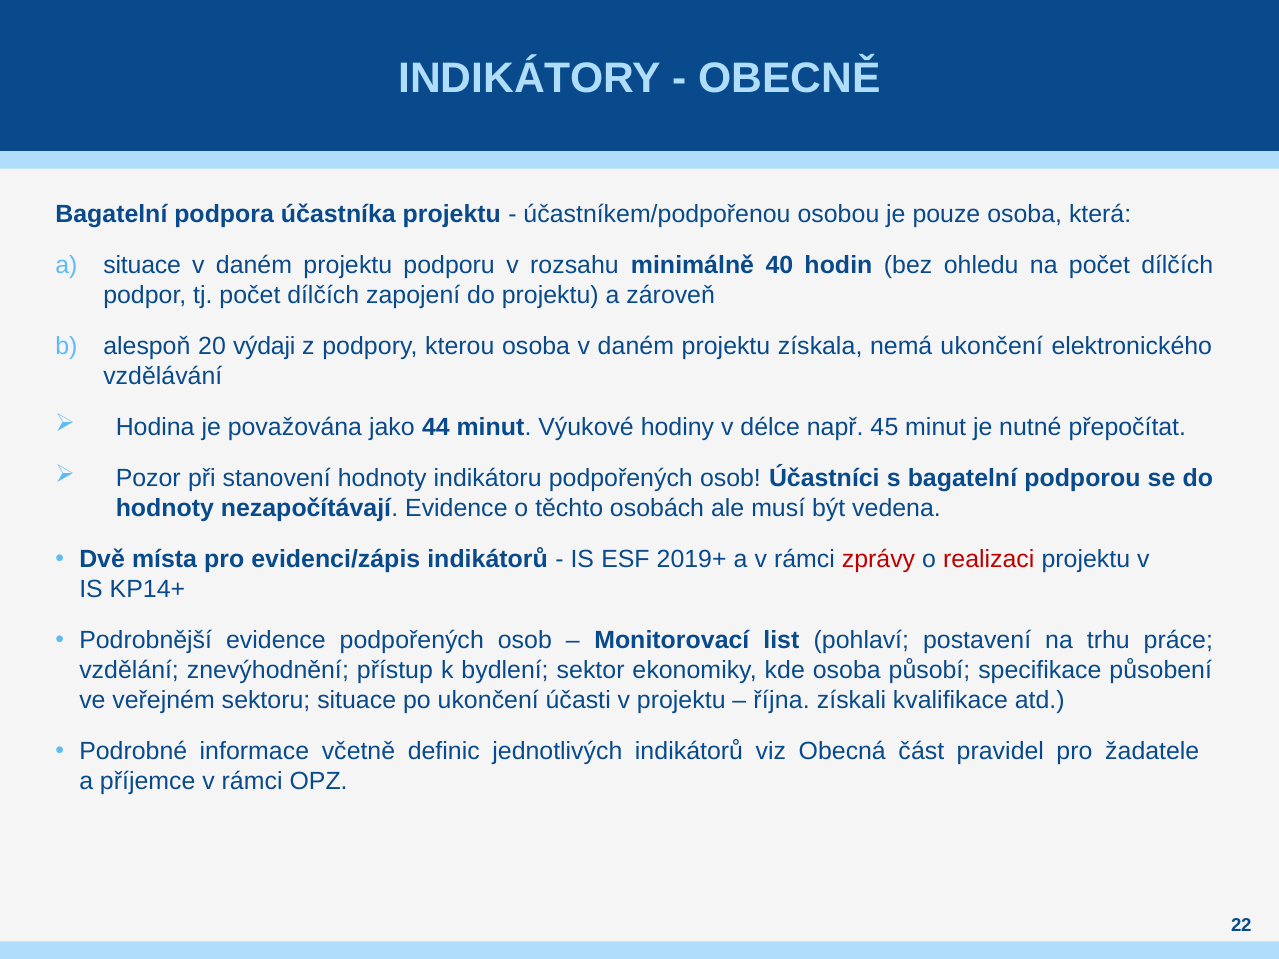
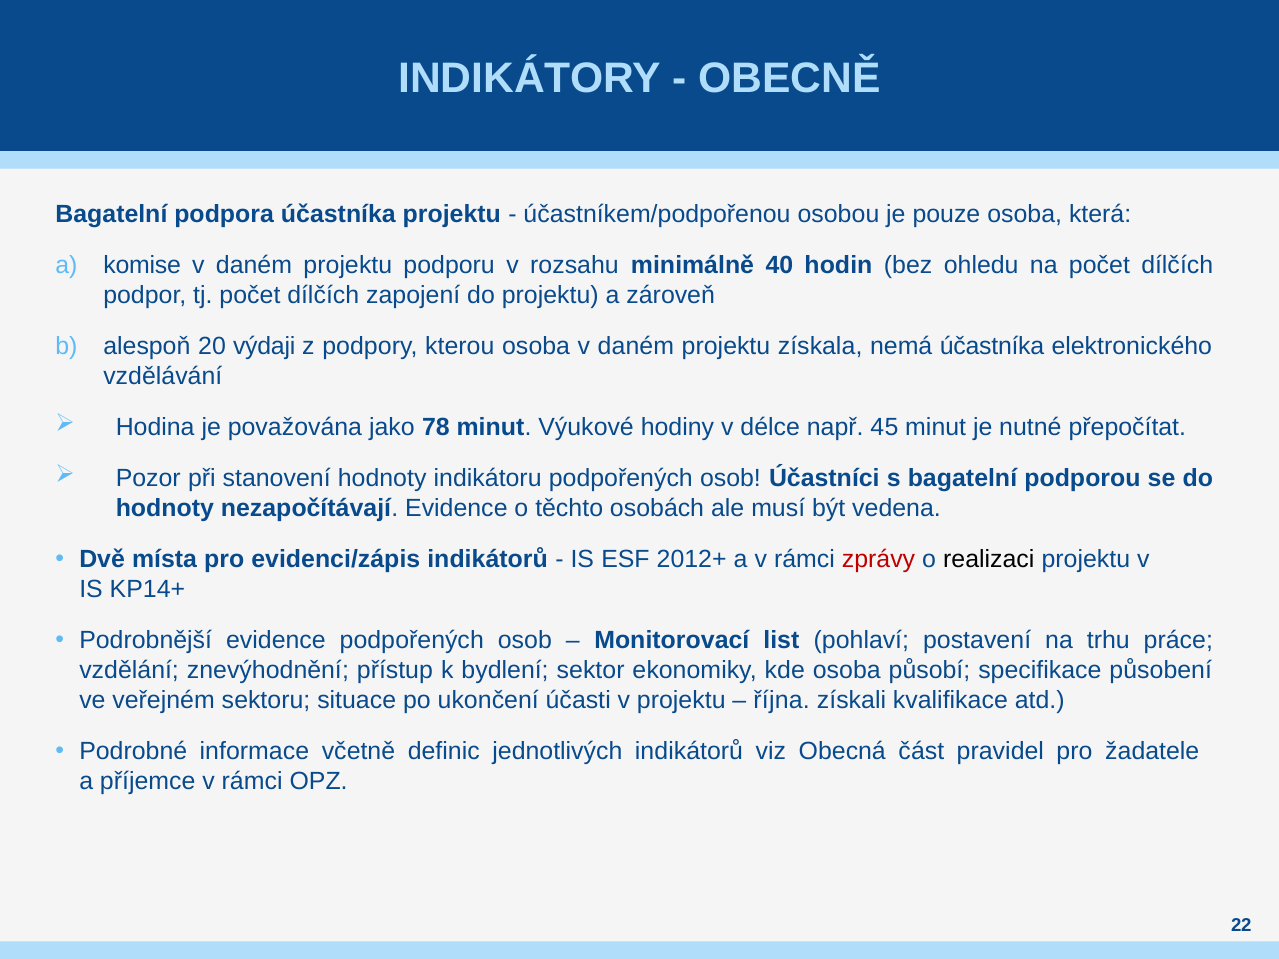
a situace: situace -> komise (142, 265)
nemá ukončení: ukončení -> účastníka (992, 347)
44: 44 -> 78 (436, 428)
2019+: 2019+ -> 2012+ (692, 560)
realizaci colour: red -> black (989, 560)
